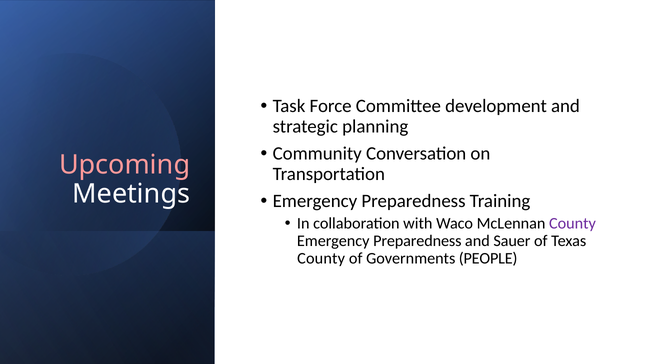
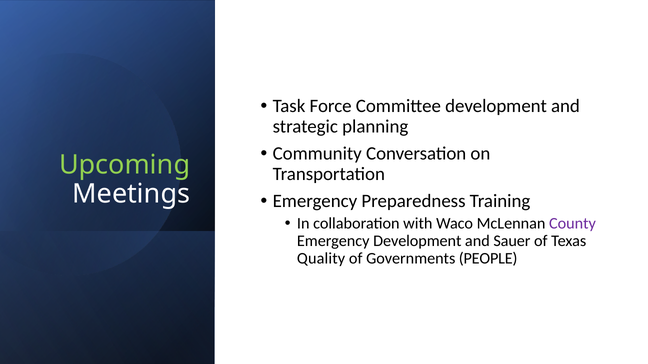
Upcoming colour: pink -> light green (125, 165)
Preparedness: Preparedness -> Development (417, 241)
County: County -> Quality (321, 259)
